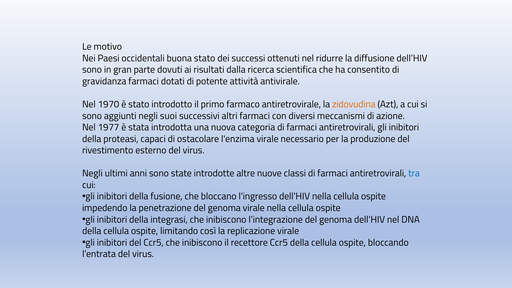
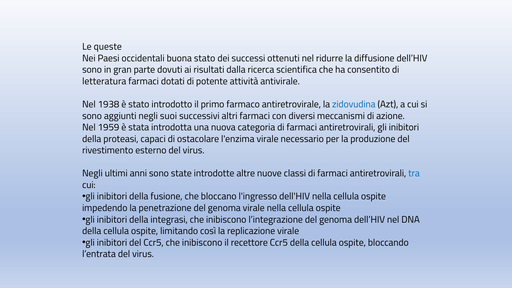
motivo: motivo -> queste (108, 47)
gravidanza: gravidanza -> letteratura (104, 81)
1970: 1970 -> 1938 (109, 104)
zidovudina colour: orange -> blue (354, 104)
1977: 1977 -> 1959 (109, 127)
